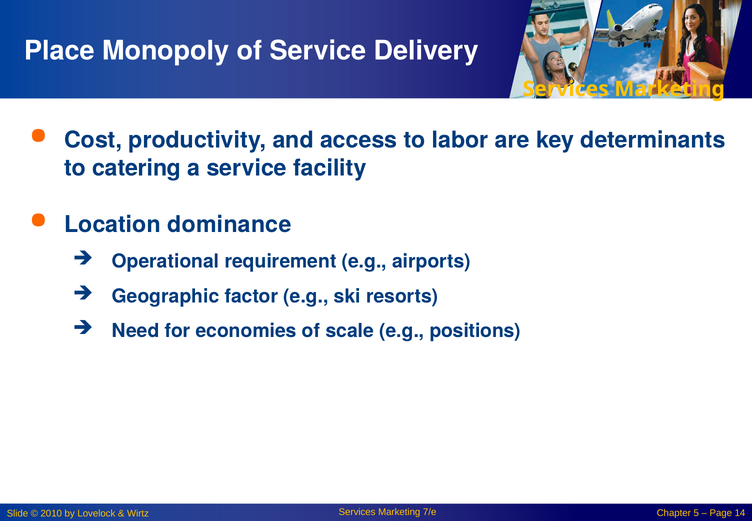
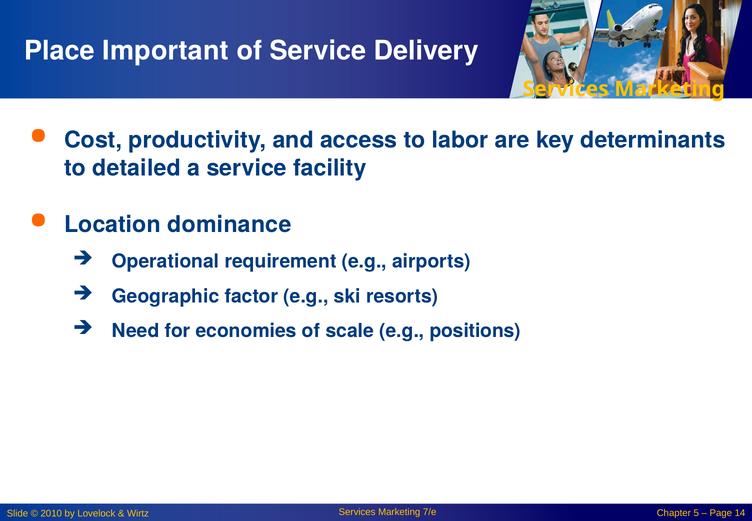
Monopoly: Monopoly -> Important (166, 51)
catering: catering -> detailed (137, 168)
